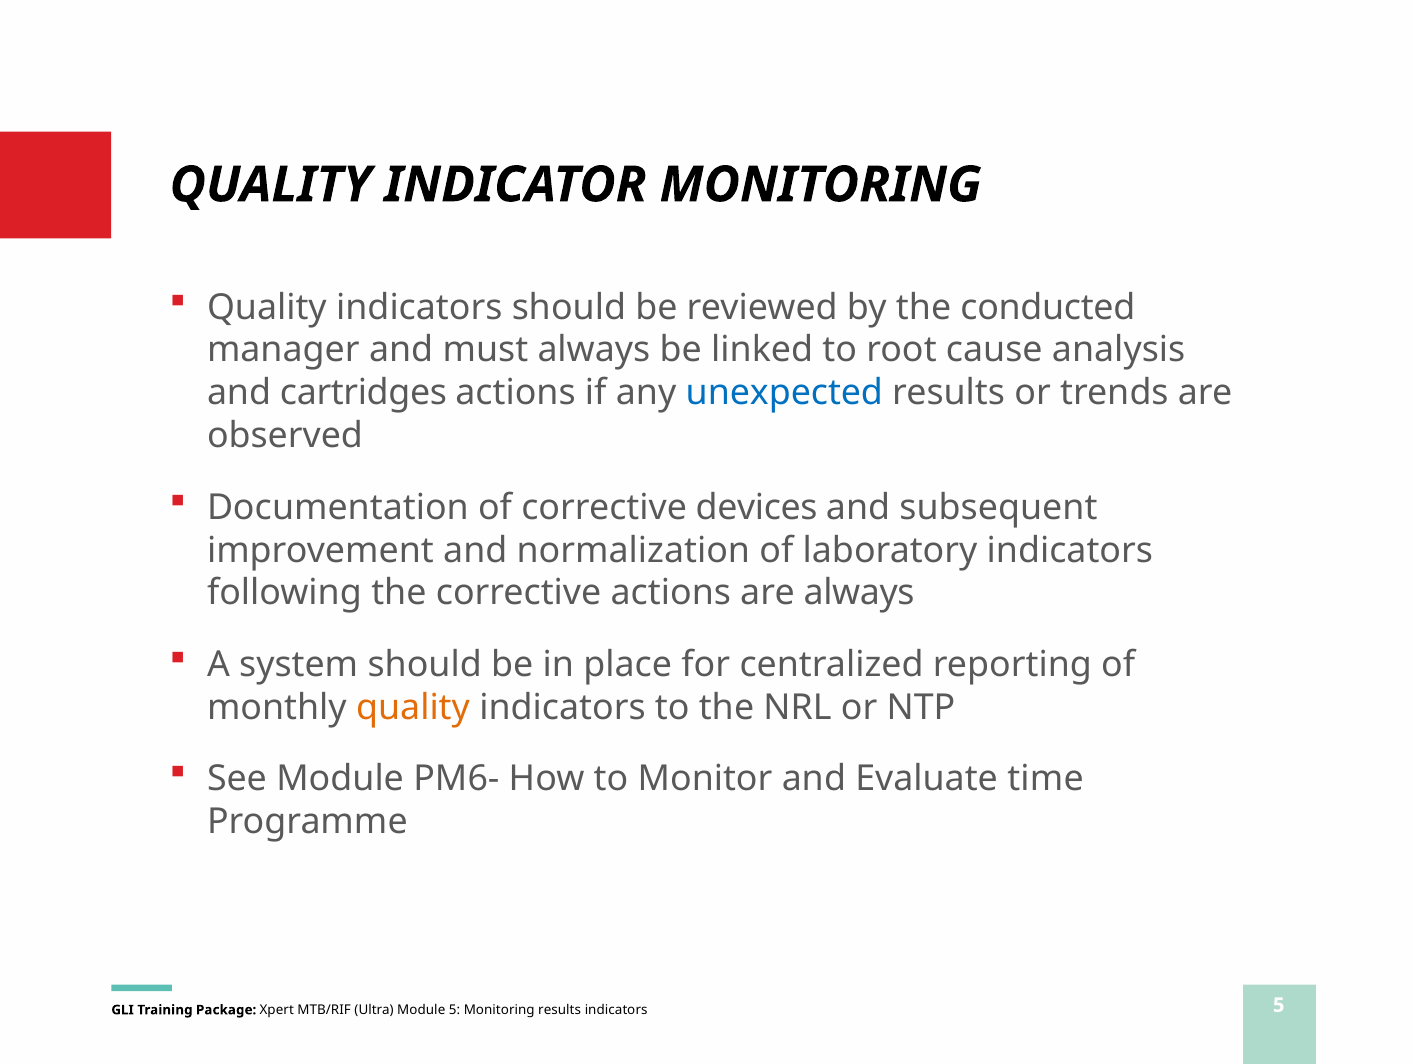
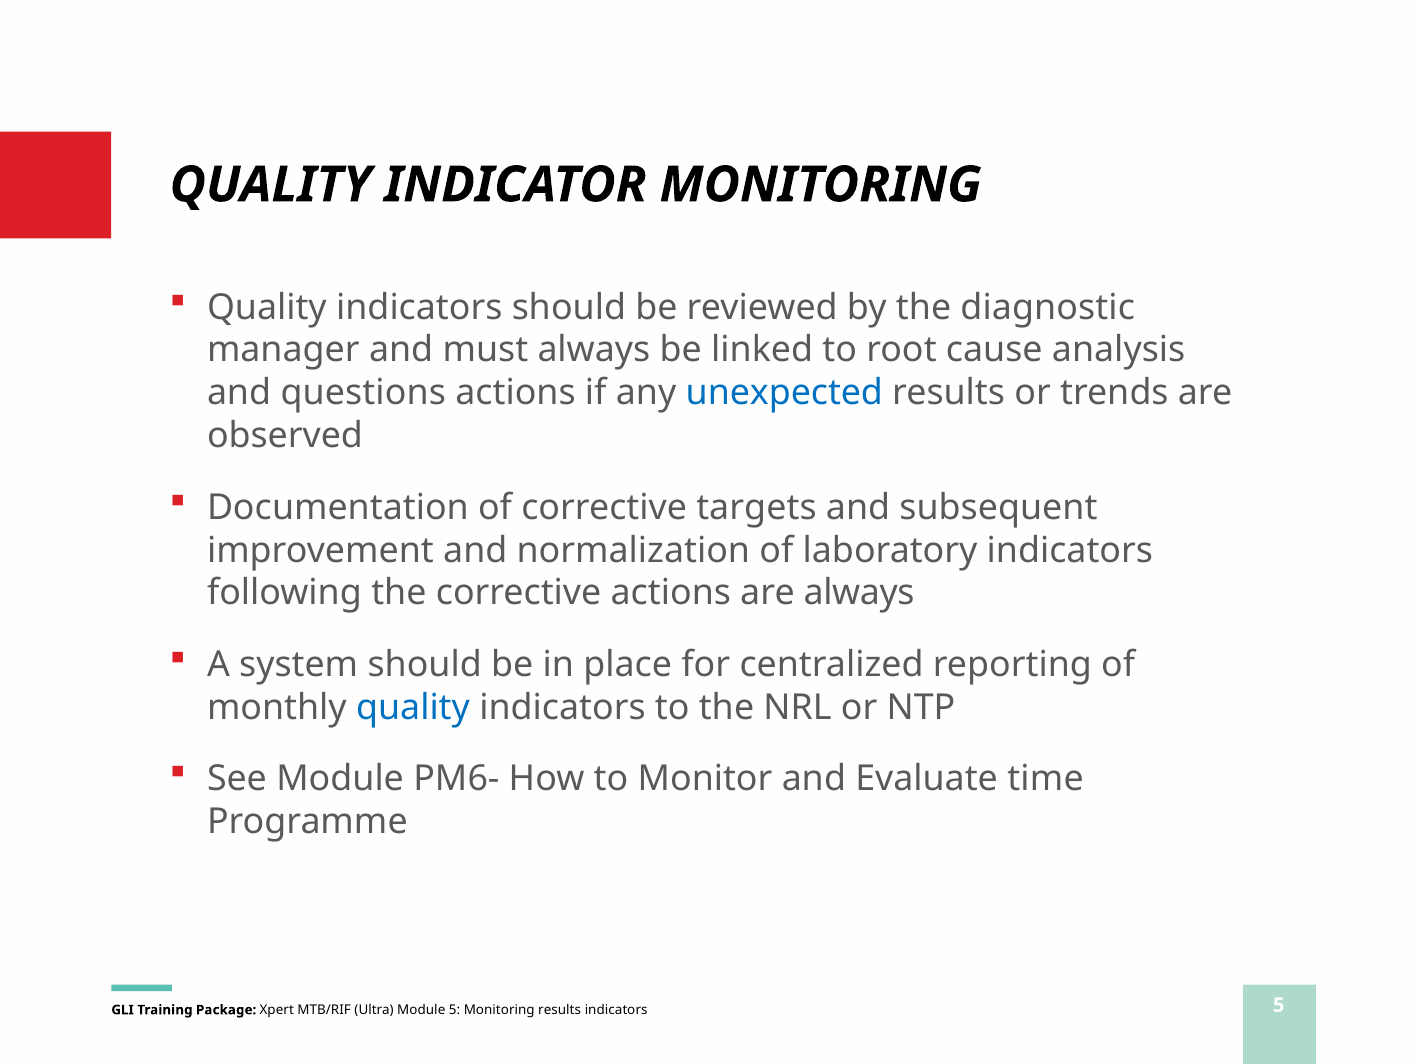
conducted: conducted -> diagnostic (1048, 307)
cartridges: cartridges -> questions (363, 393)
devices: devices -> targets (756, 507)
quality colour: orange -> blue (413, 707)
